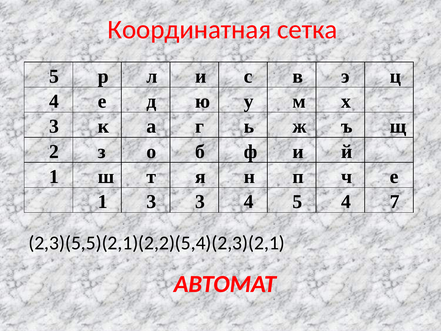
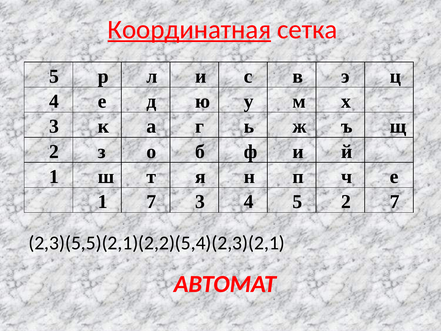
Координатная underline: none -> present (189, 29)
1 3: 3 -> 7 (151, 202)
5 4: 4 -> 2 (346, 202)
